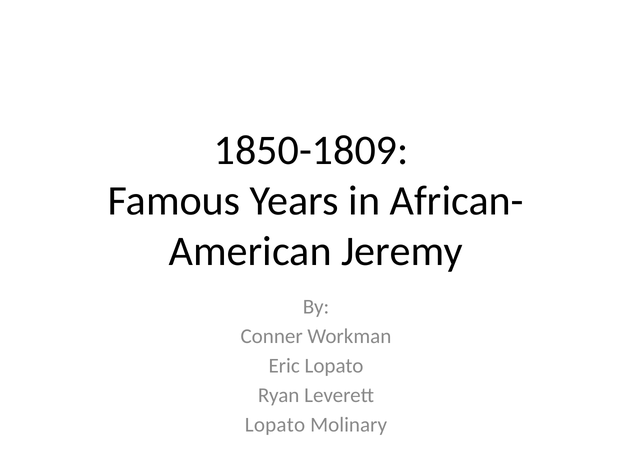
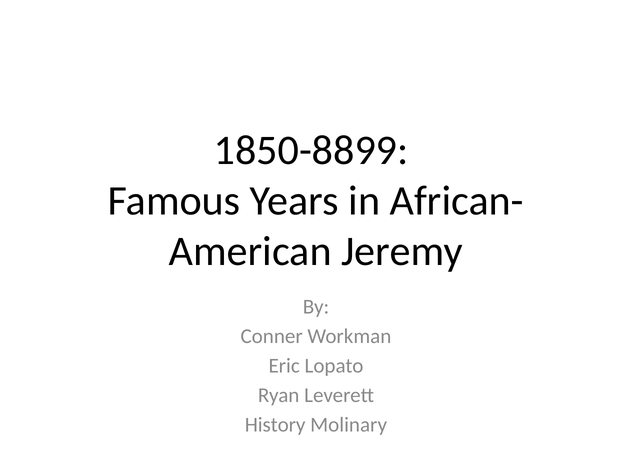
1850-1809: 1850-1809 -> 1850-8899 (311, 150)
Lopato: Lopato -> History (275, 425)
